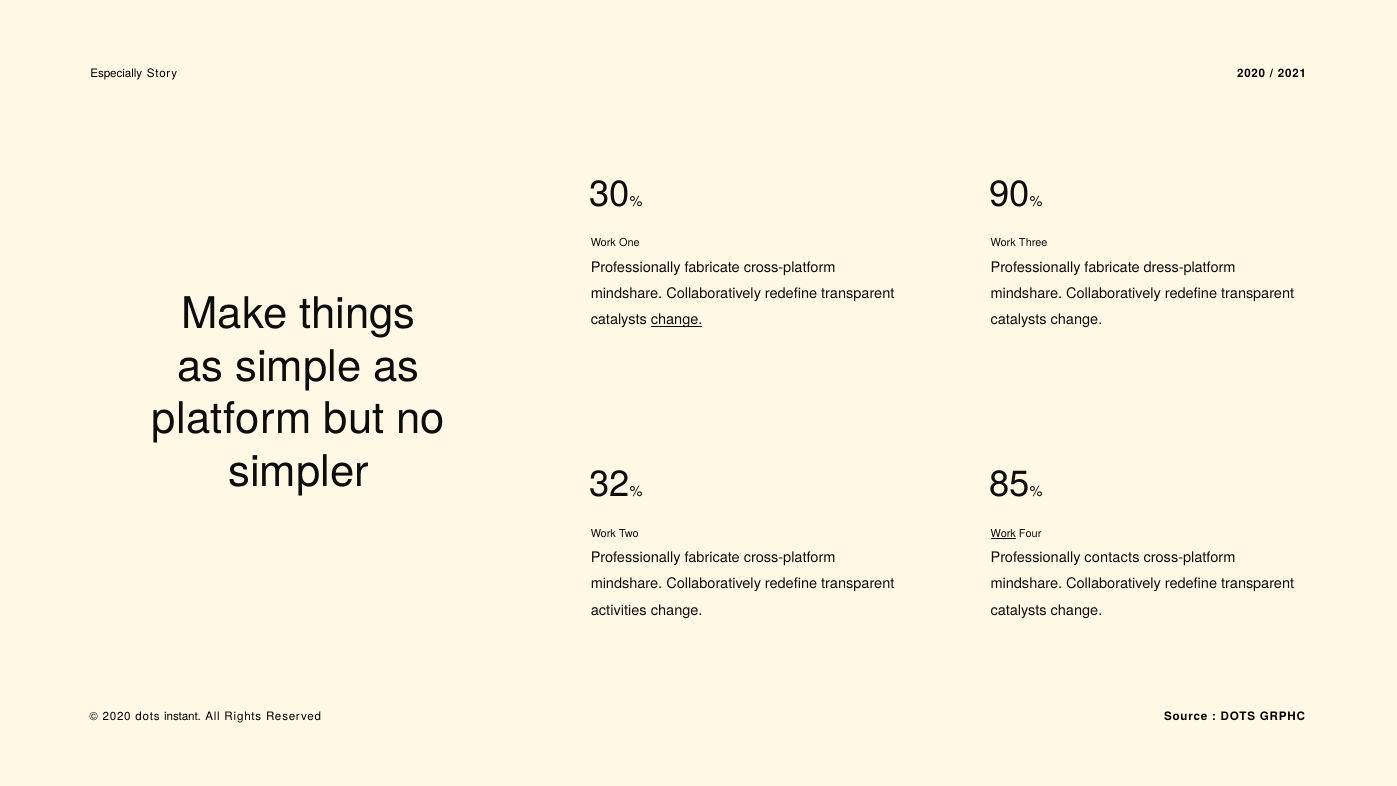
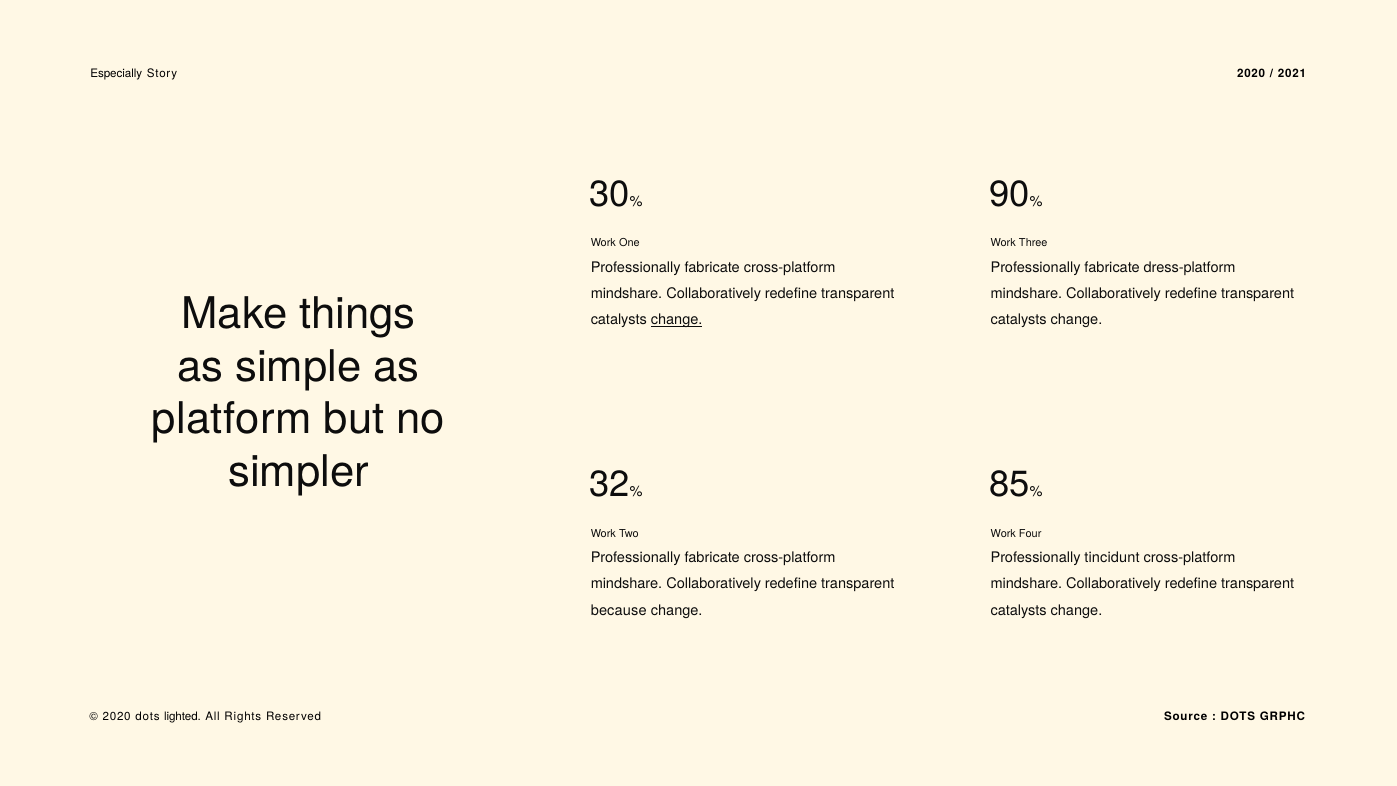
Work underline: present -> none (1003, 534)
contacts: contacts -> tincidunt (1112, 558)
activities: activities -> because (619, 610)
instant: instant -> lighted (183, 717)
